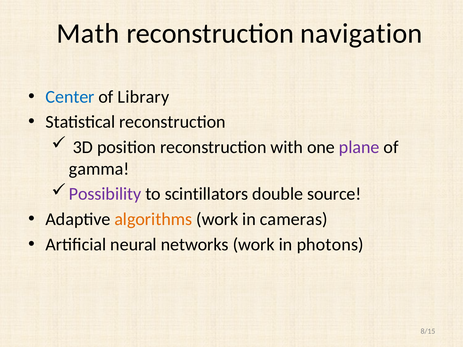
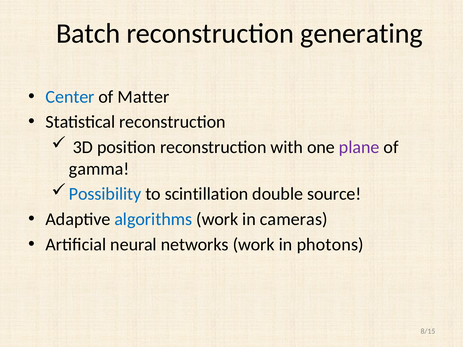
Math: Math -> Batch (88, 34)
navigation: navigation -> generating (362, 34)
Library: Library -> Matter (143, 97)
Possibility colour: purple -> blue (105, 194)
scintillators: scintillators -> scintillation (207, 194)
algorithms colour: orange -> blue (153, 219)
